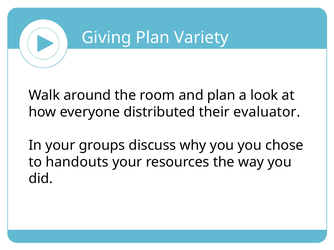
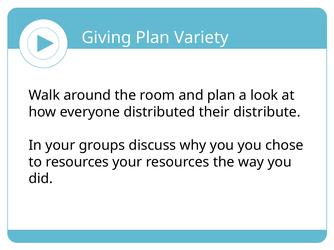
evaluator: evaluator -> distribute (267, 112)
to handouts: handouts -> resources (77, 162)
